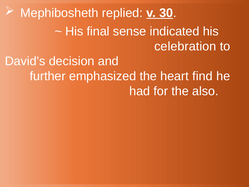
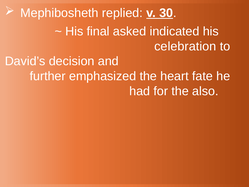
sense: sense -> asked (130, 31)
find: find -> fate (203, 76)
